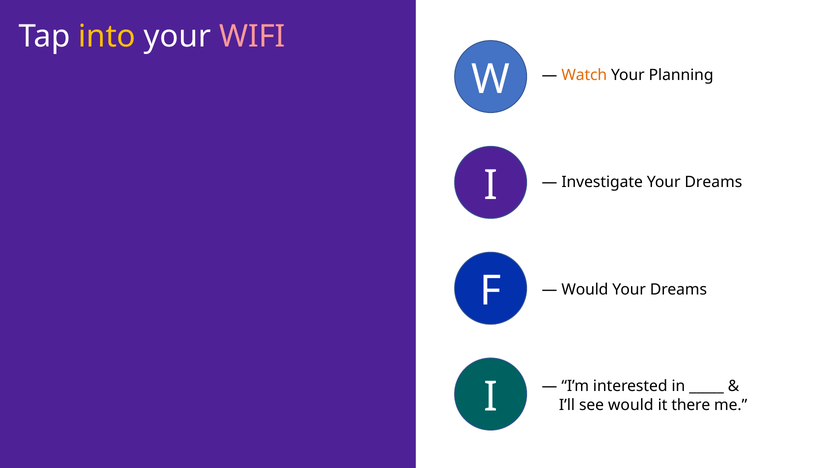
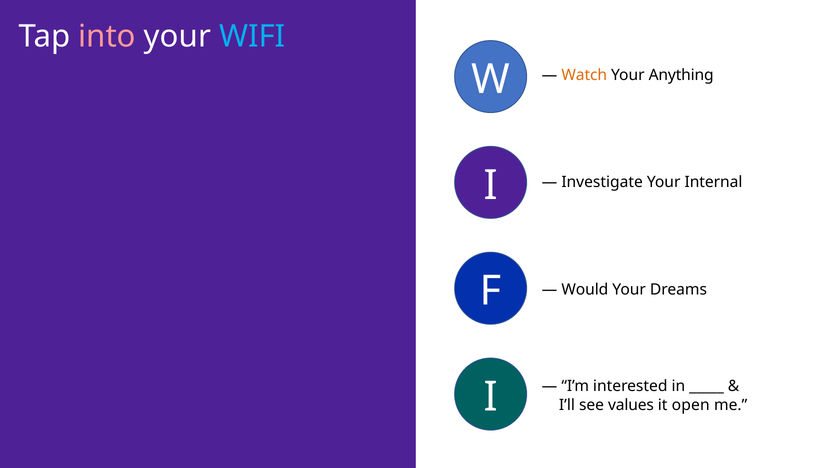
into colour: yellow -> pink (107, 36)
WIFI colour: pink -> light blue (252, 36)
Planning: Planning -> Anything (681, 75)
Investigate Your Dreams: Dreams -> Internal (713, 182)
see would: would -> values (631, 405)
there: there -> open (691, 405)
